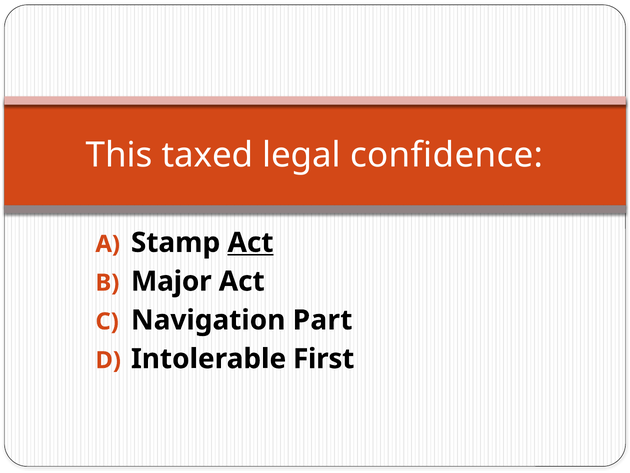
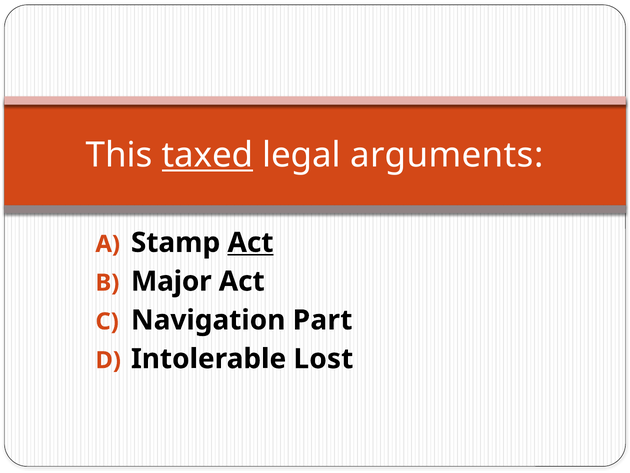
taxed underline: none -> present (208, 155)
confidence: confidence -> arguments (447, 155)
First: First -> Lost (323, 359)
